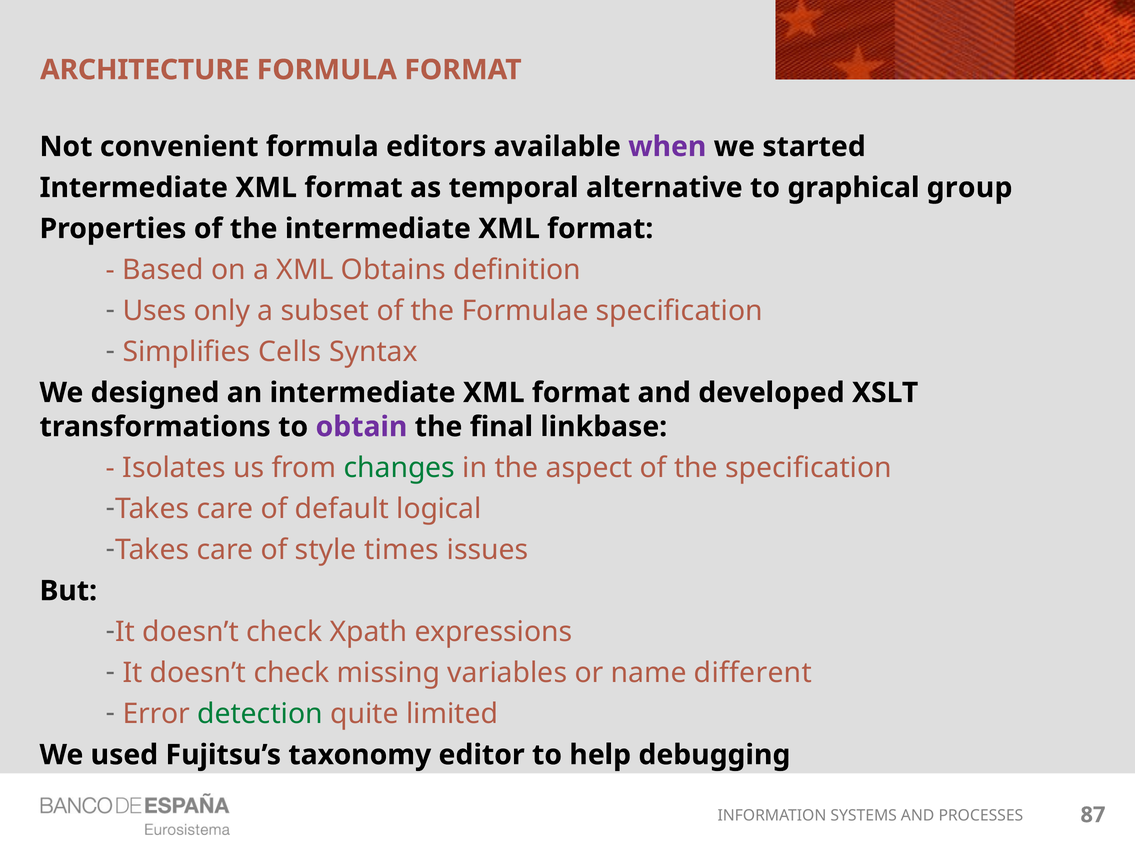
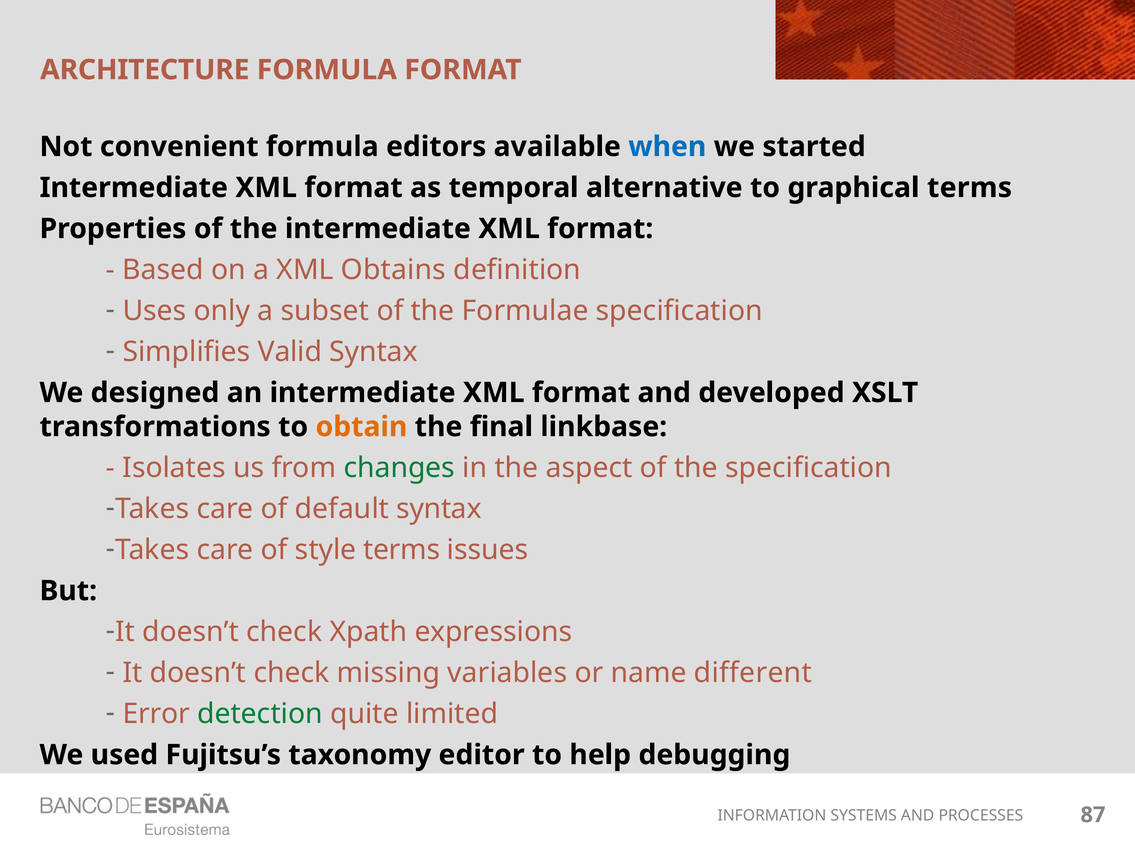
when colour: purple -> blue (667, 147)
graphical group: group -> terms (970, 188)
Cells: Cells -> Valid (290, 352)
obtain colour: purple -> orange (361, 427)
default logical: logical -> syntax (439, 509)
style times: times -> terms (402, 550)
